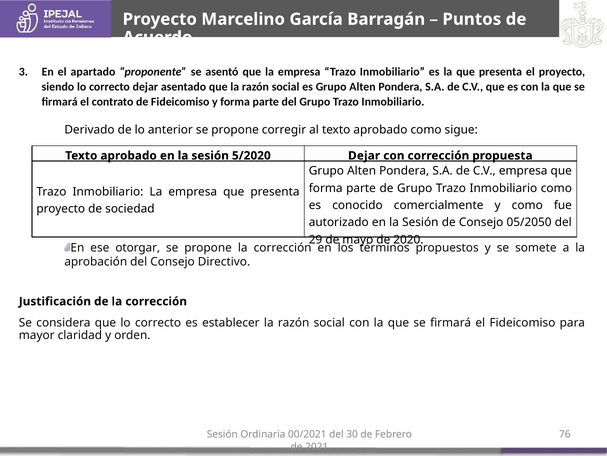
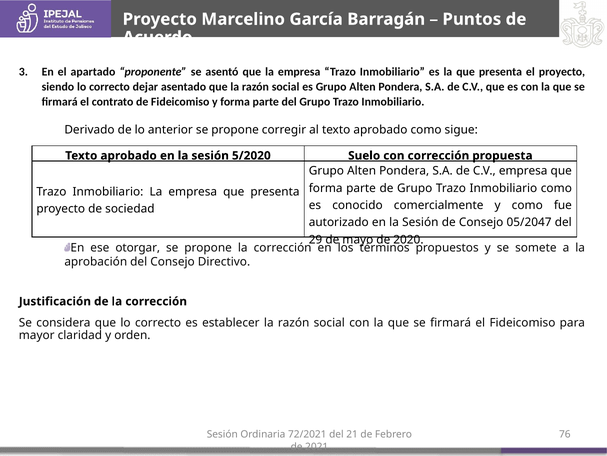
5/2020 Dejar: Dejar -> Suelo (364, 155)
05/2050: 05/2050 -> 05/2047 (529, 222)
00/2021: 00/2021 -> 72/2021 (307, 434)
30: 30 -> 21 (352, 434)
